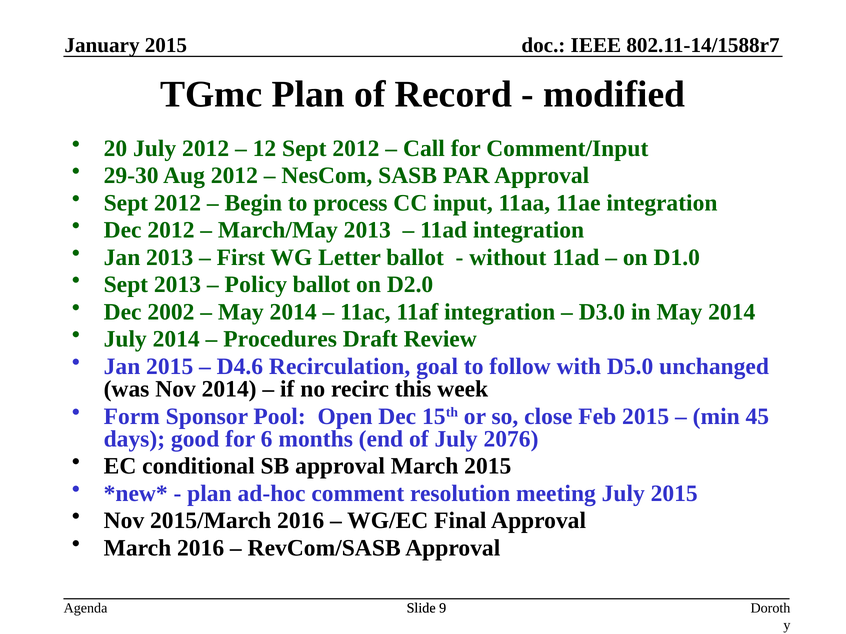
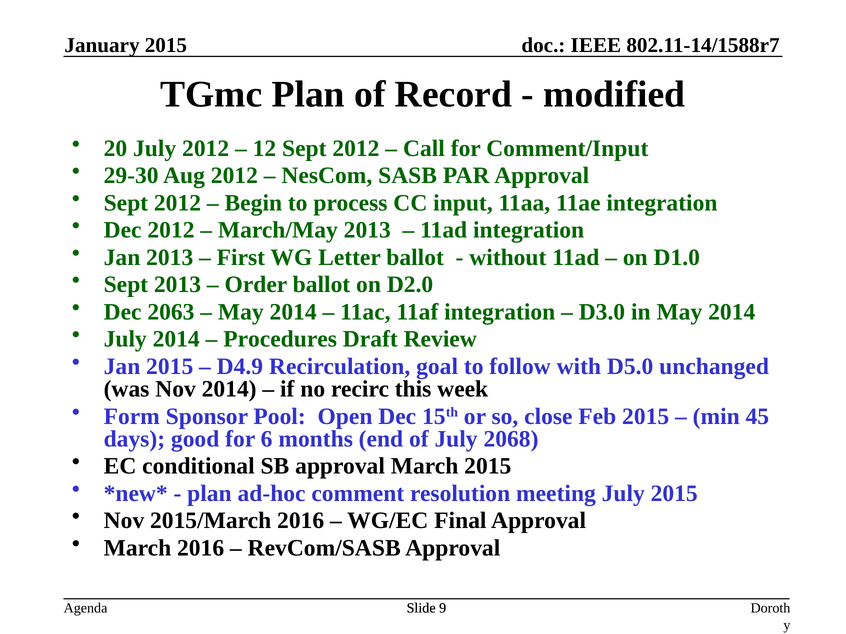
Policy: Policy -> Order (256, 285)
2002: 2002 -> 2063 (171, 312)
D4.6: D4.6 -> D4.9 (240, 367)
2076: 2076 -> 2068 (511, 439)
